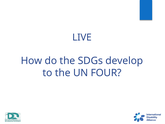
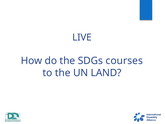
develop: develop -> courses (124, 61)
FOUR: FOUR -> LAND (106, 73)
